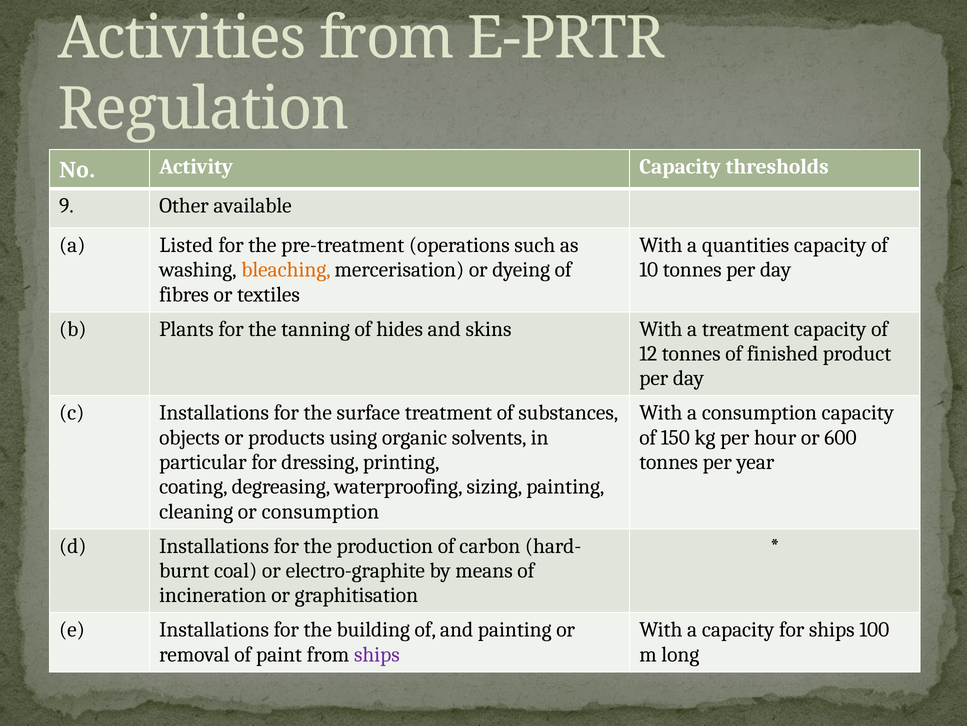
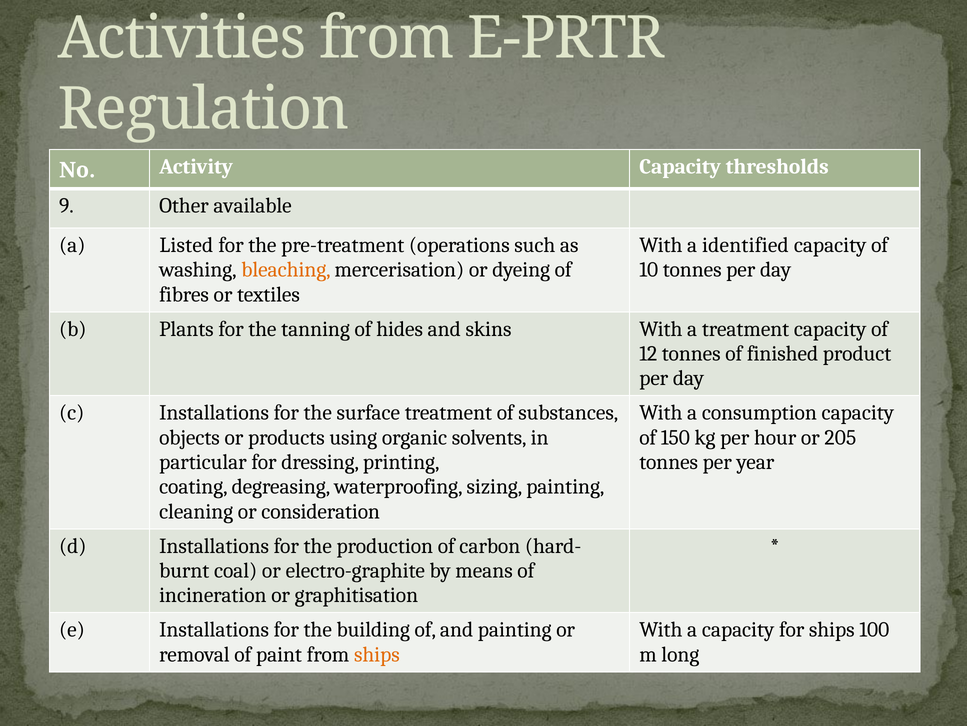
quantities: quantities -> identified (745, 245)
600: 600 -> 205 (840, 437)
or consumption: consumption -> consideration (321, 511)
ships colour: purple -> orange (377, 654)
